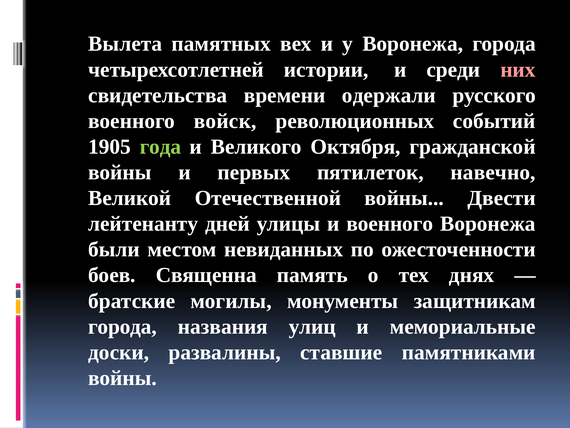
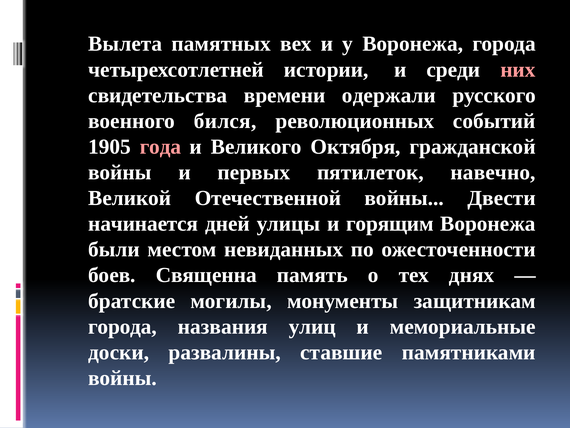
войск: войск -> бился (225, 121)
года colour: light green -> pink (160, 147)
лейтенанту: лейтенанту -> начинается (143, 224)
и военного: военного -> горящим (390, 224)
